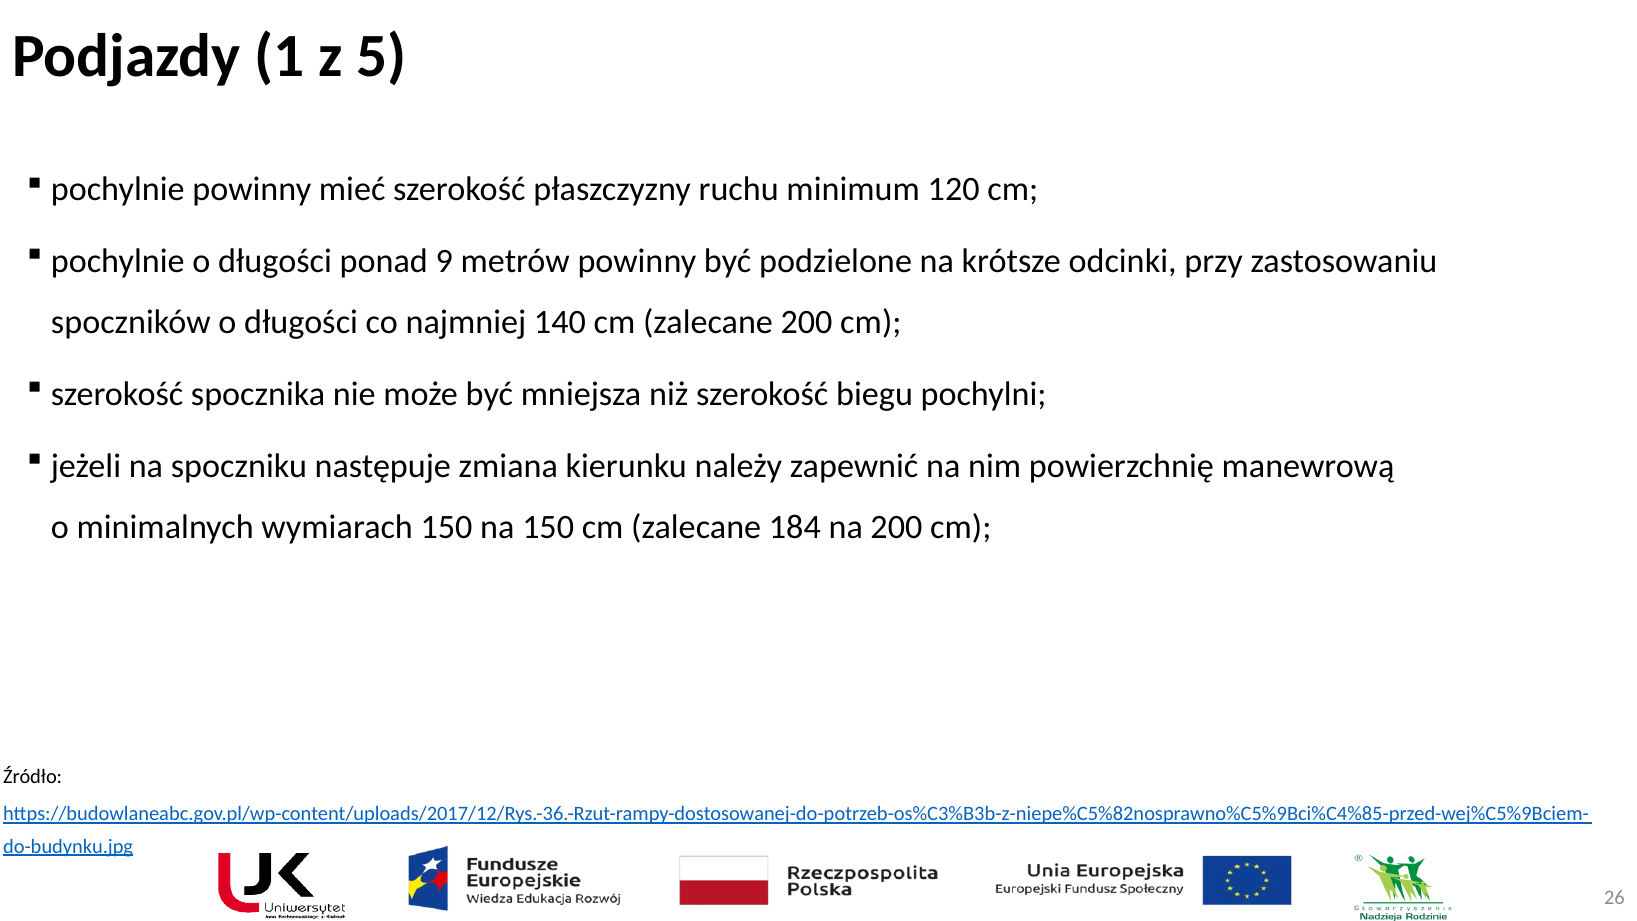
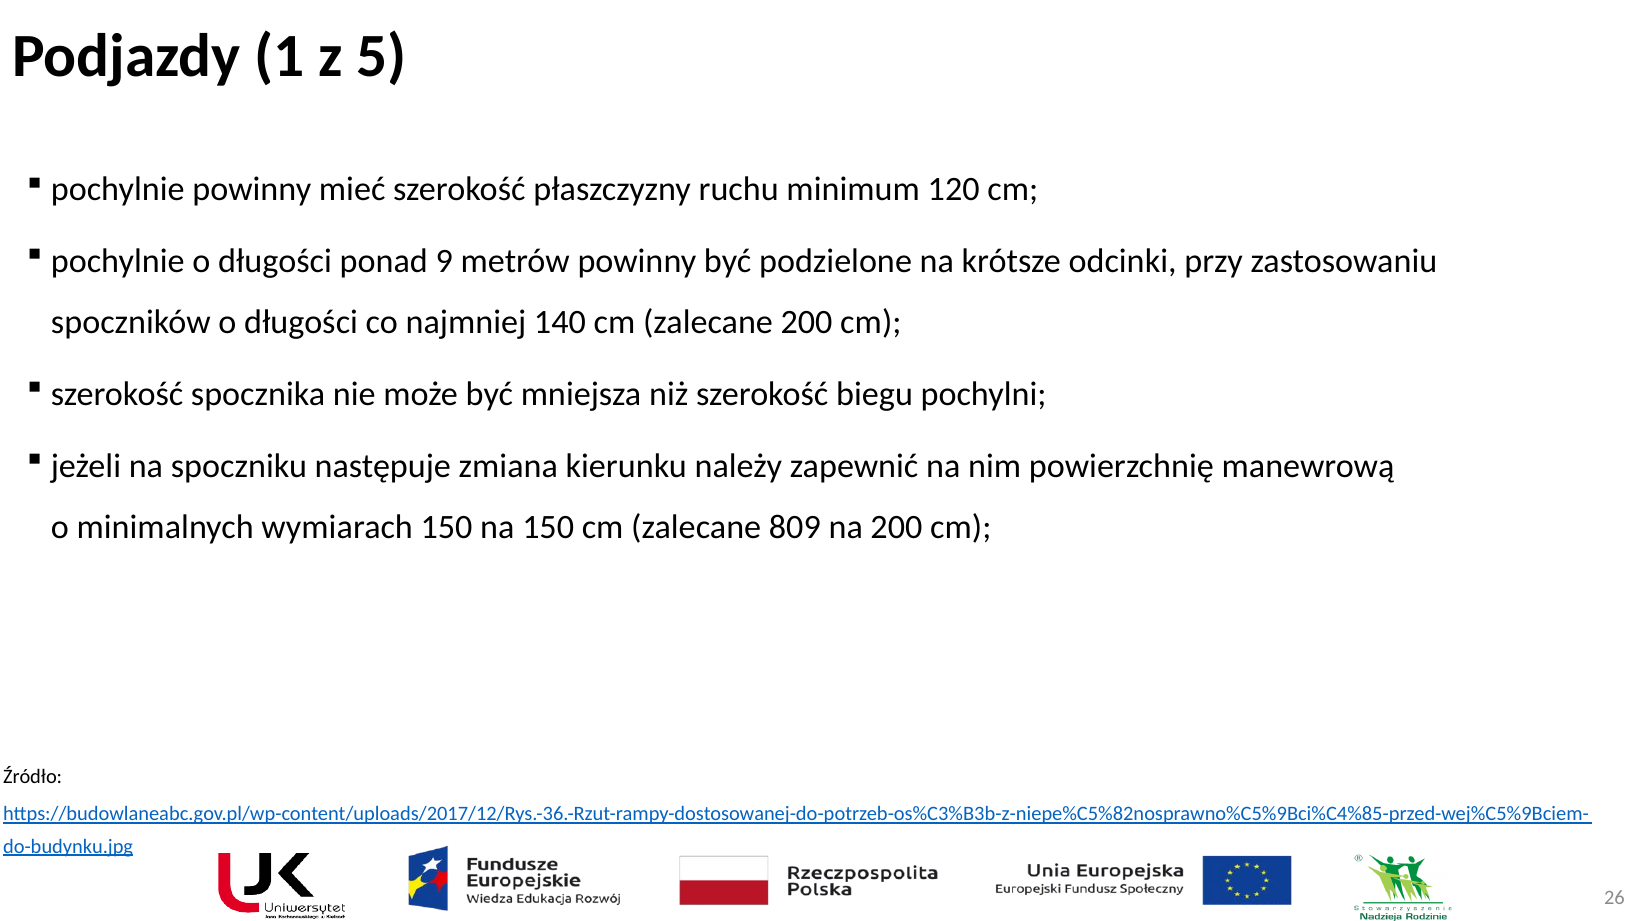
184: 184 -> 809 (795, 527)
